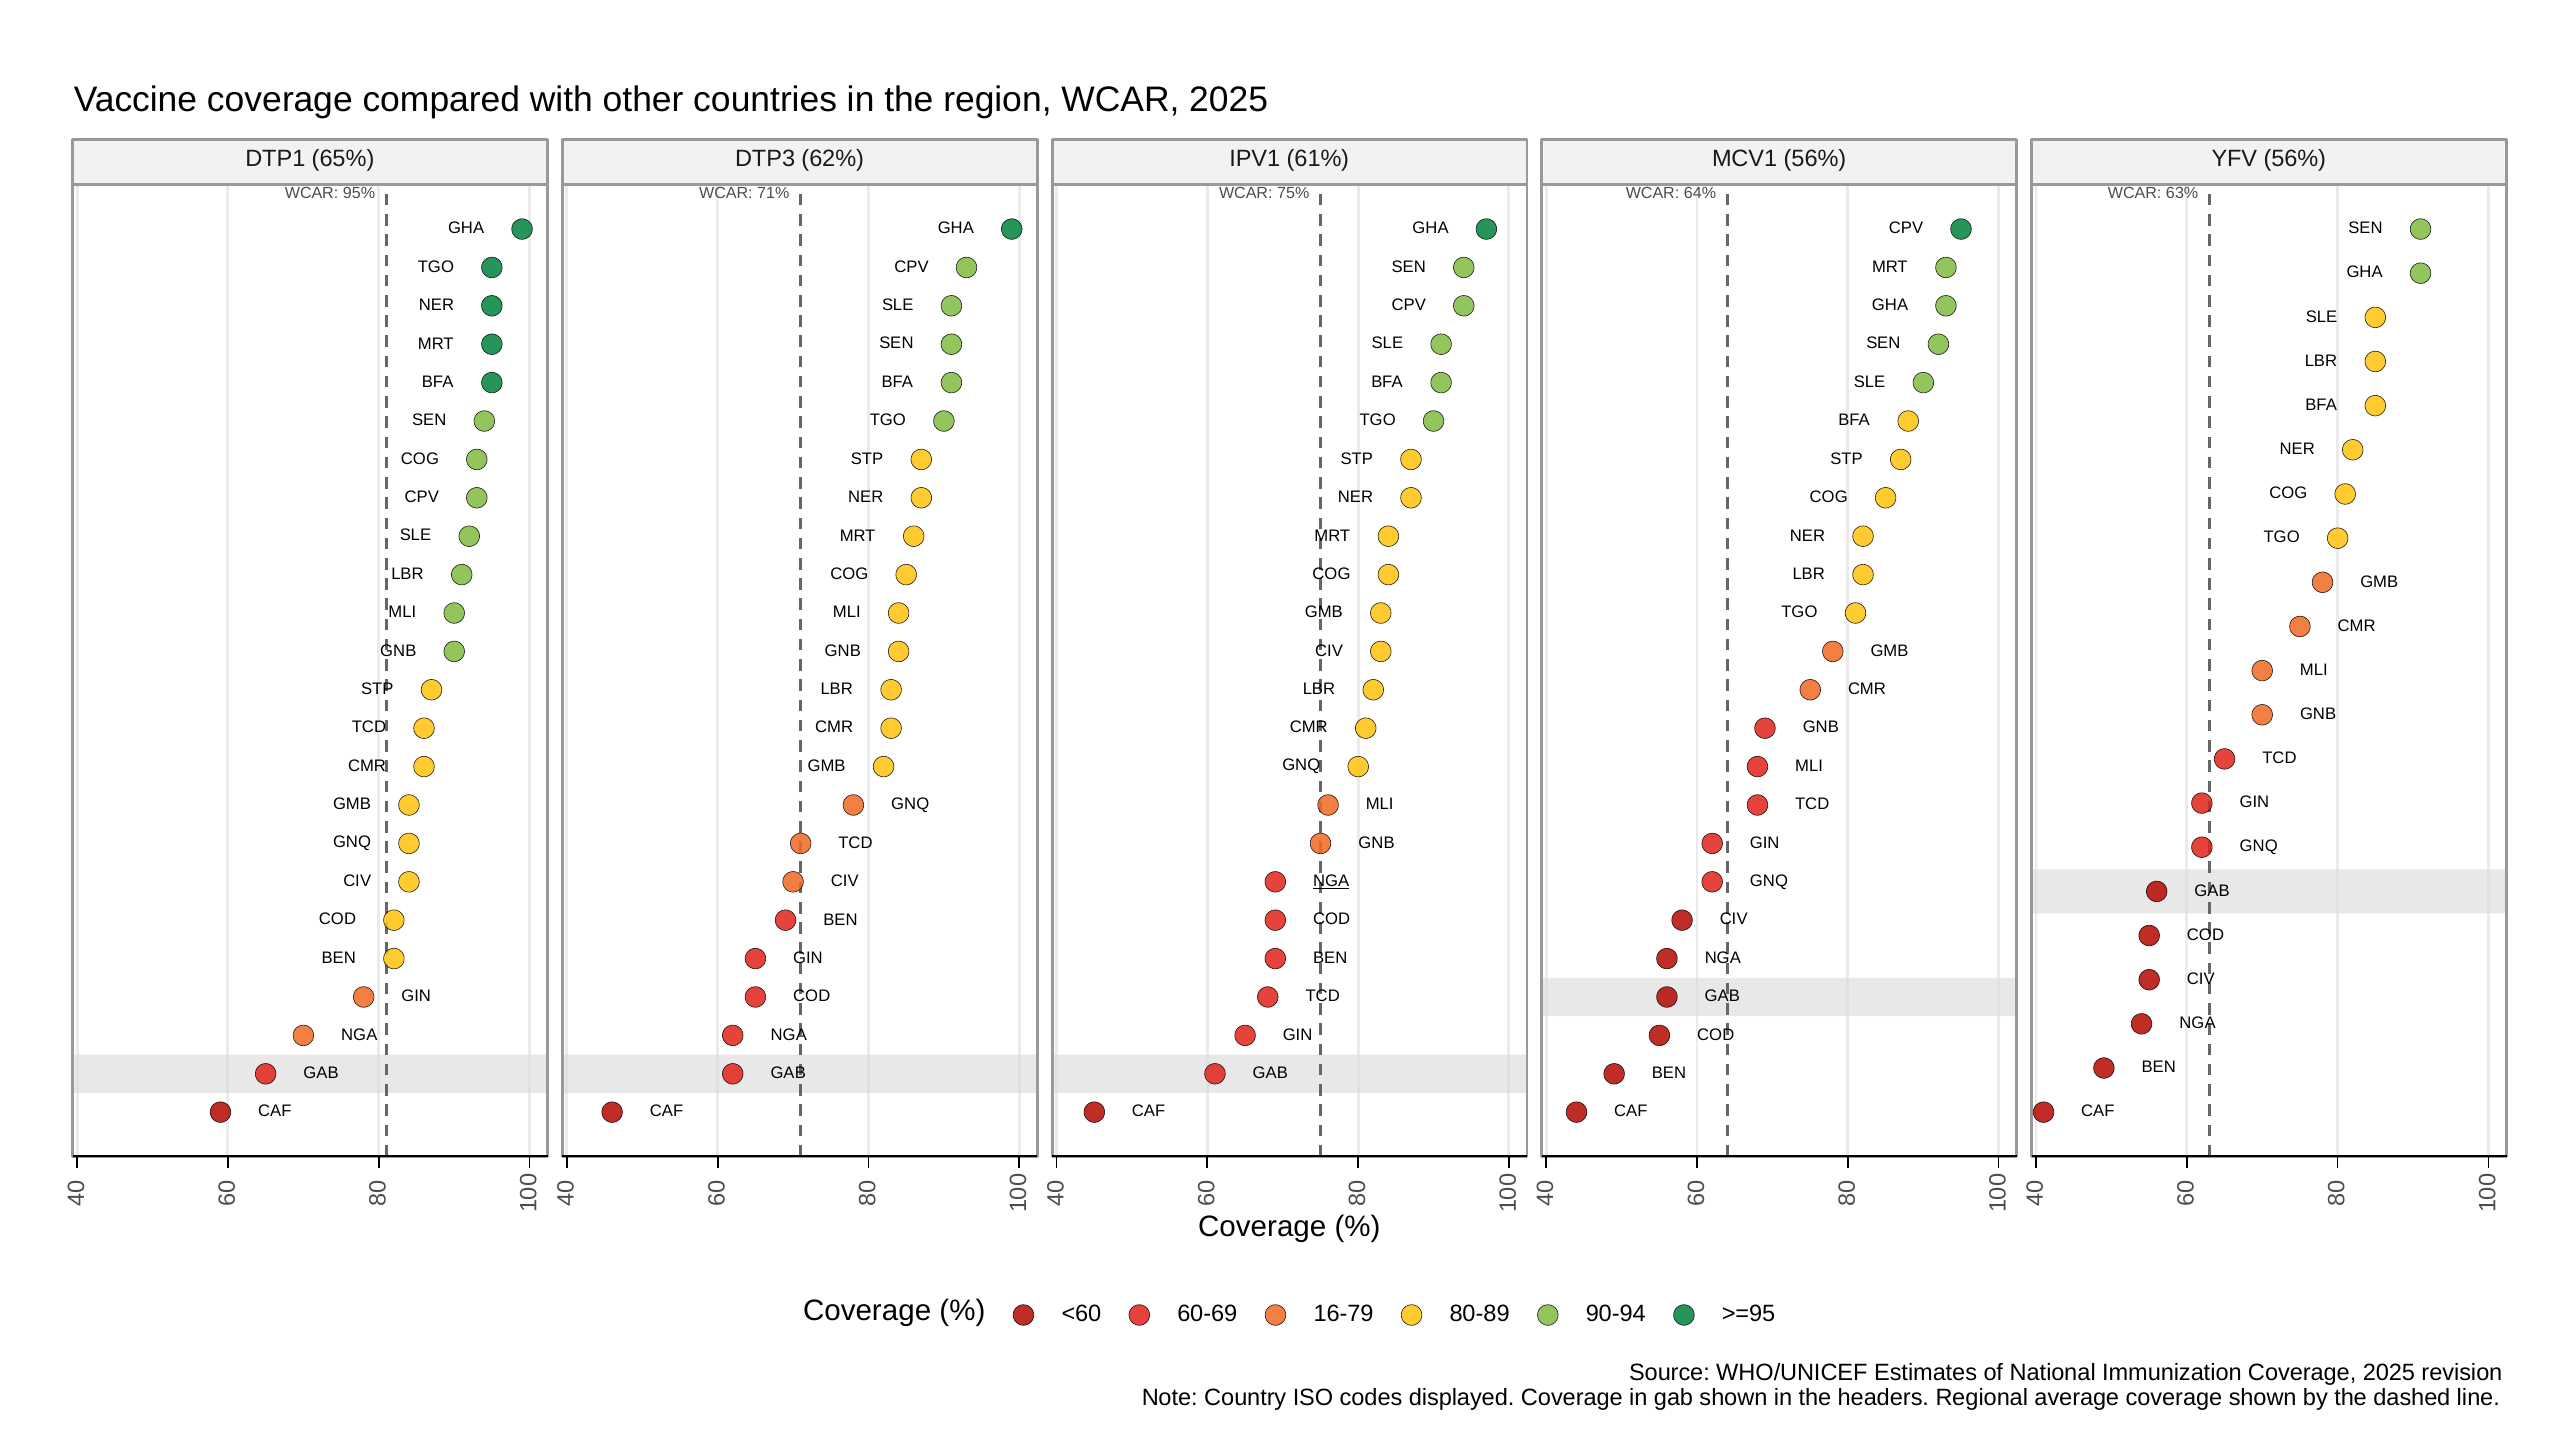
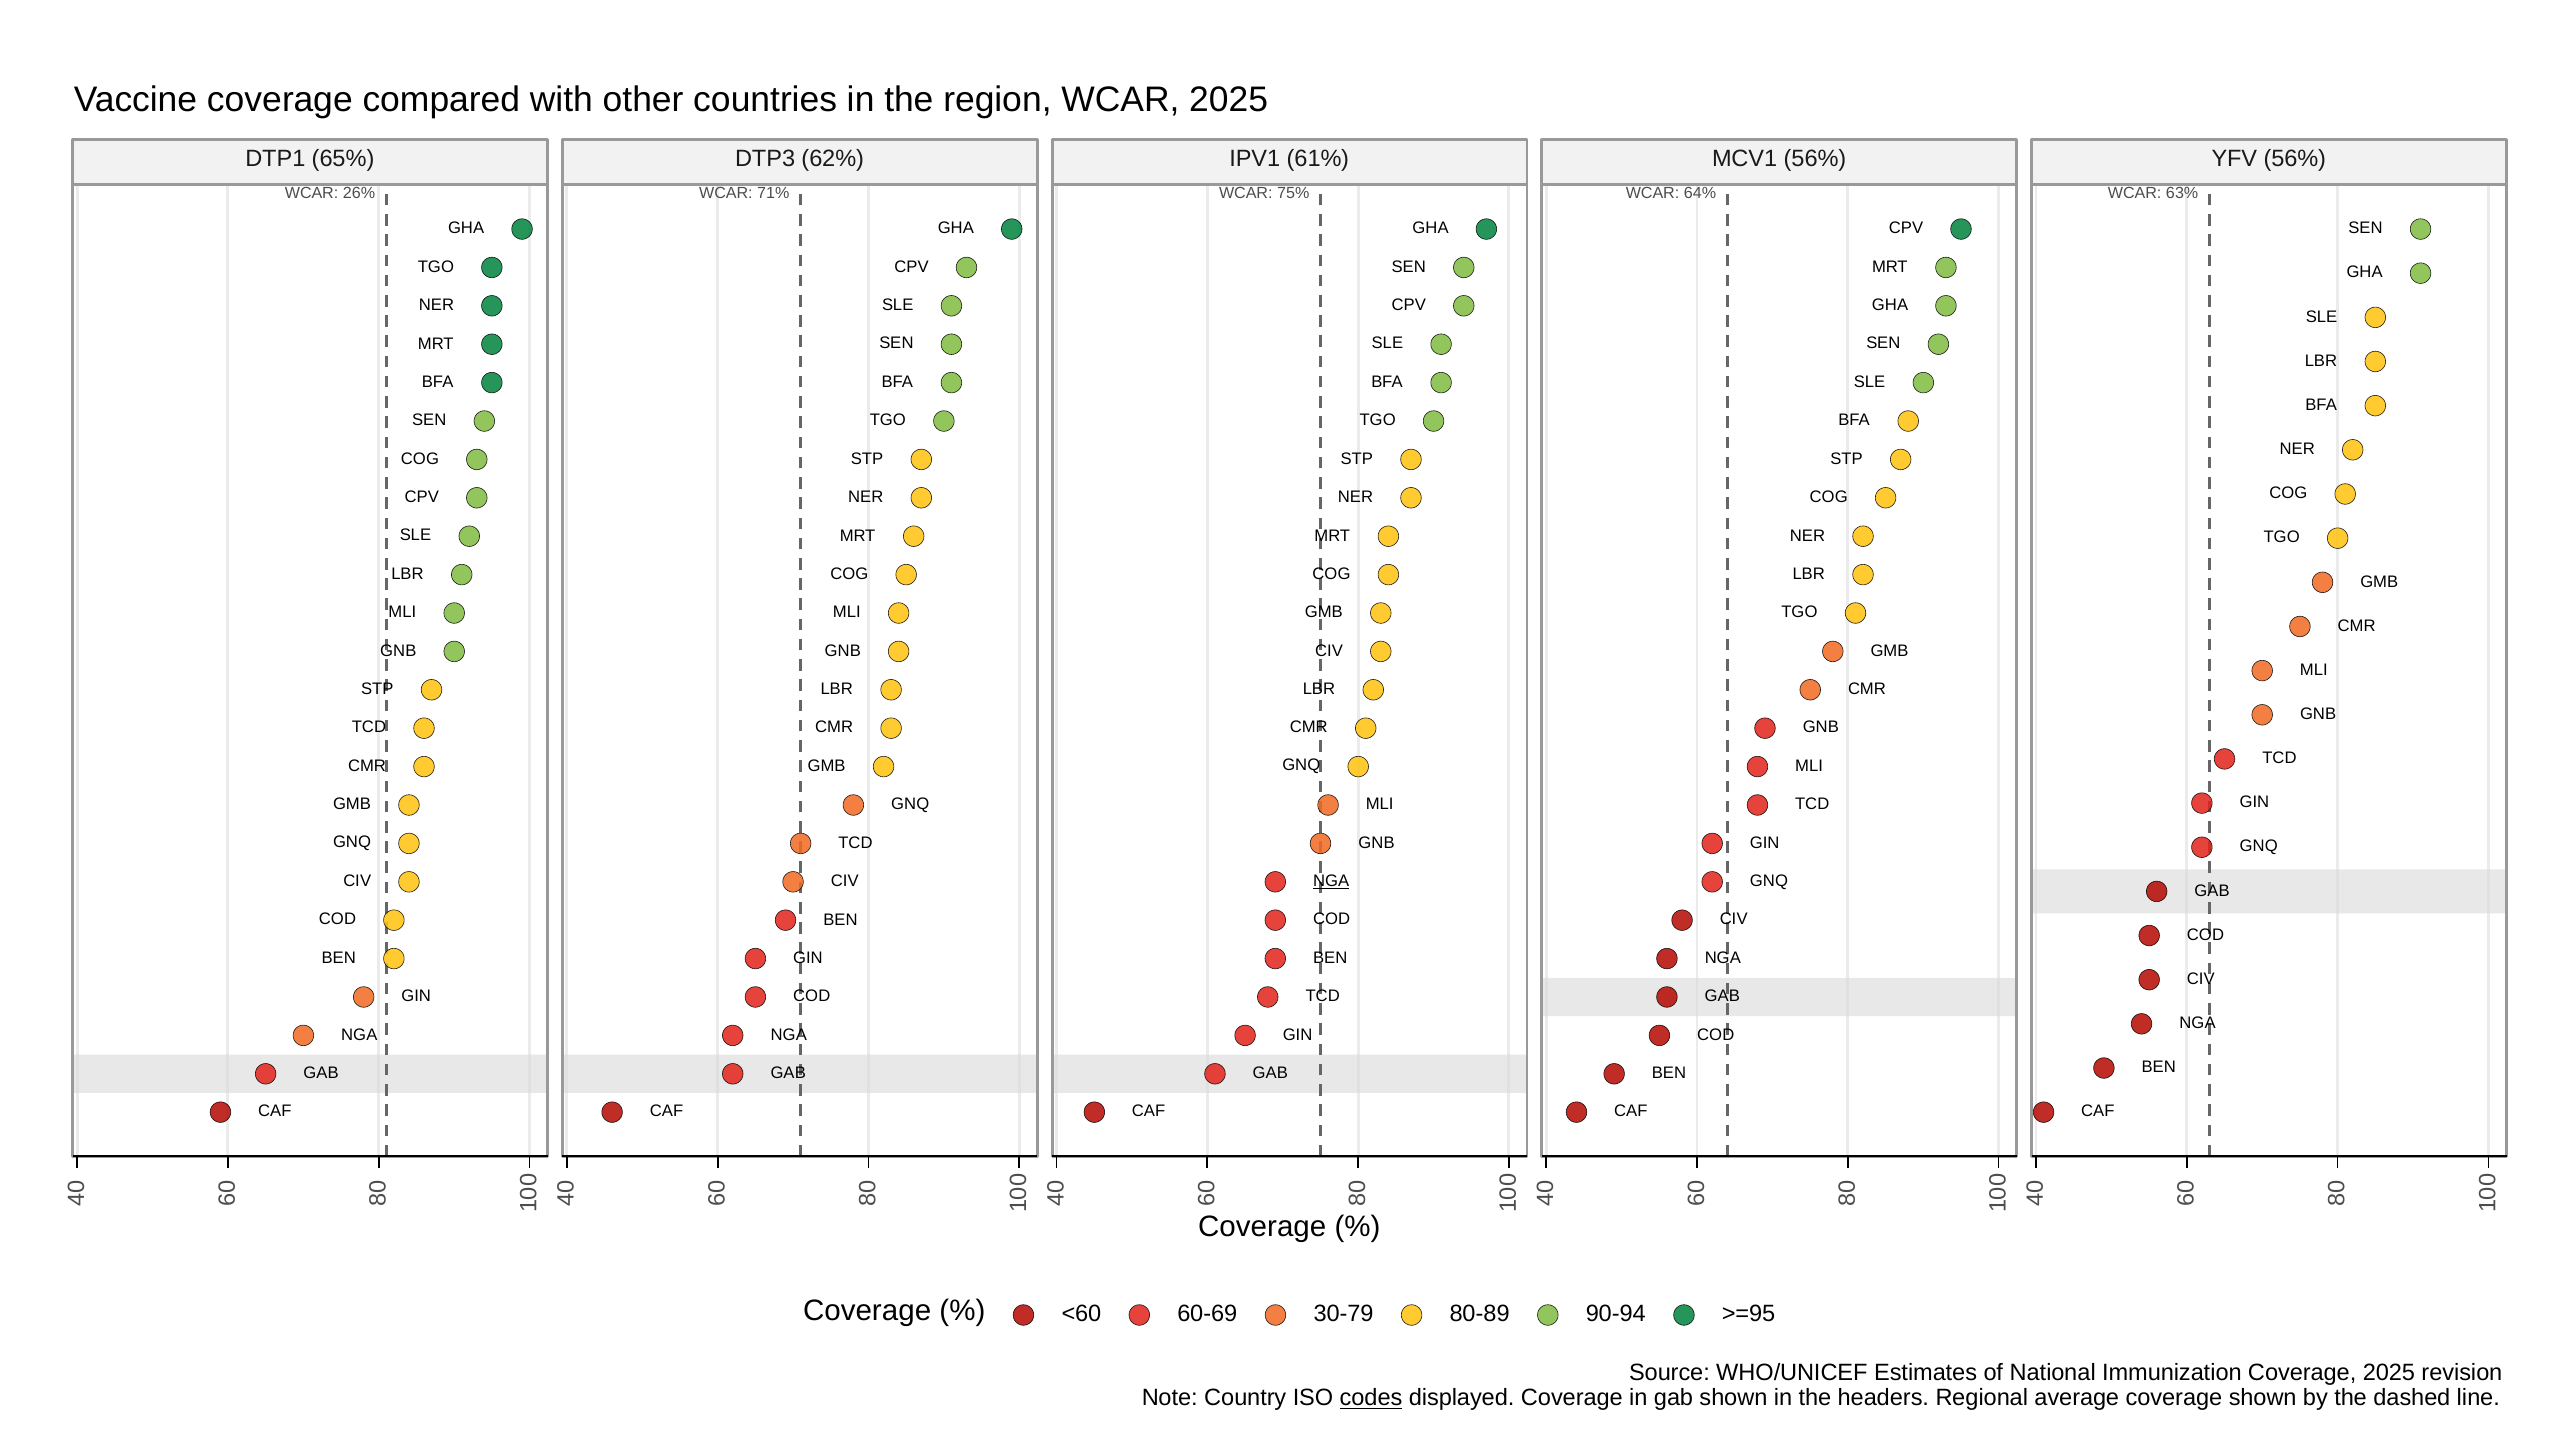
95%: 95% -> 26% (359, 193)
16-79: 16-79 -> 30-79 (1344, 1314)
codes underline: none -> present (1371, 1398)
